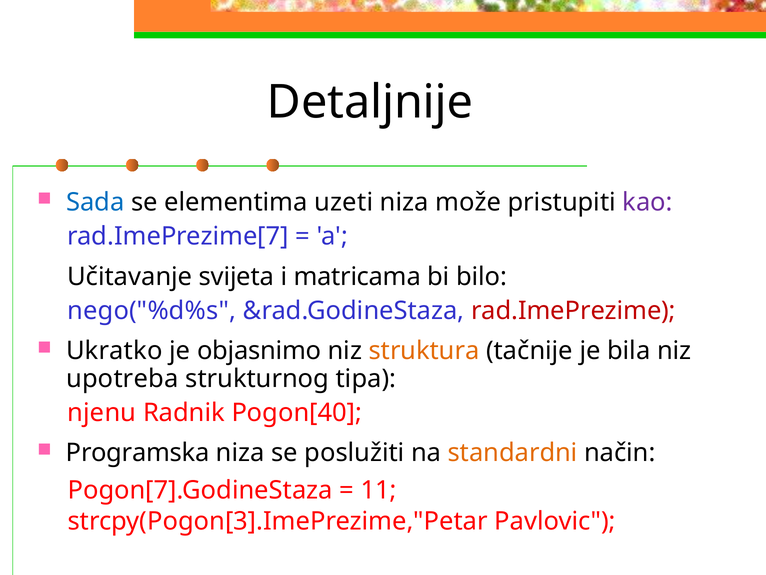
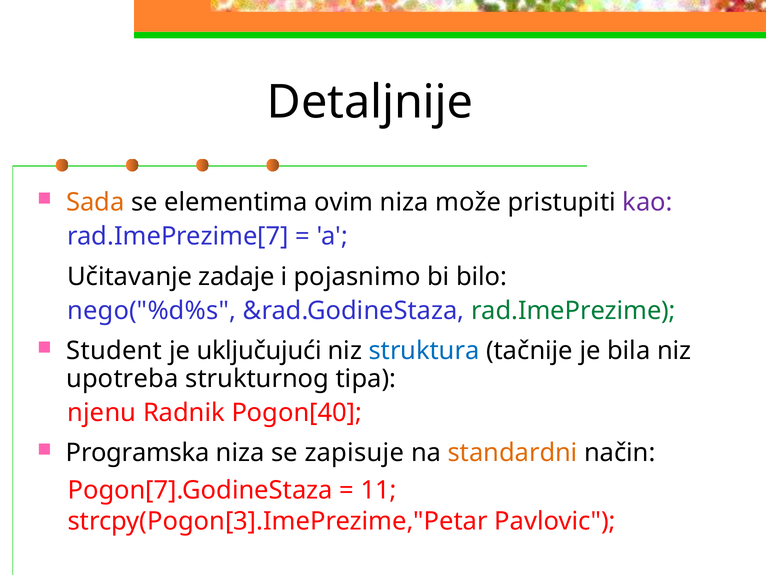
Sada colour: blue -> orange (95, 202)
uzeti: uzeti -> ovim (344, 202)
svijeta: svijeta -> zadaje (236, 276)
matricama: matricama -> pojasnimo (357, 276)
rad.ImePrezime colour: red -> green (573, 310)
Ukratko: Ukratko -> Student (114, 351)
objasnimo: objasnimo -> uključujući (259, 351)
struktura colour: orange -> blue (424, 351)
poslužiti: poslužiti -> zapisuje (354, 453)
